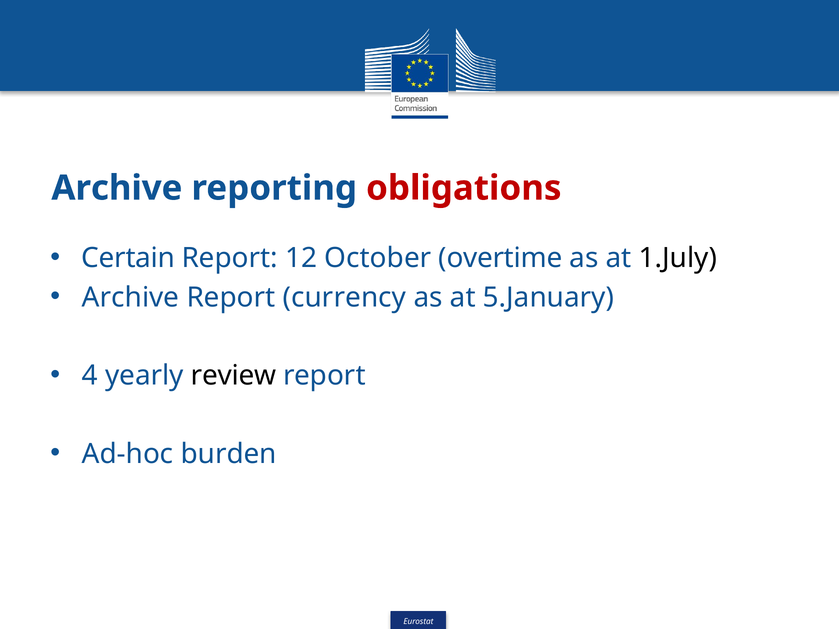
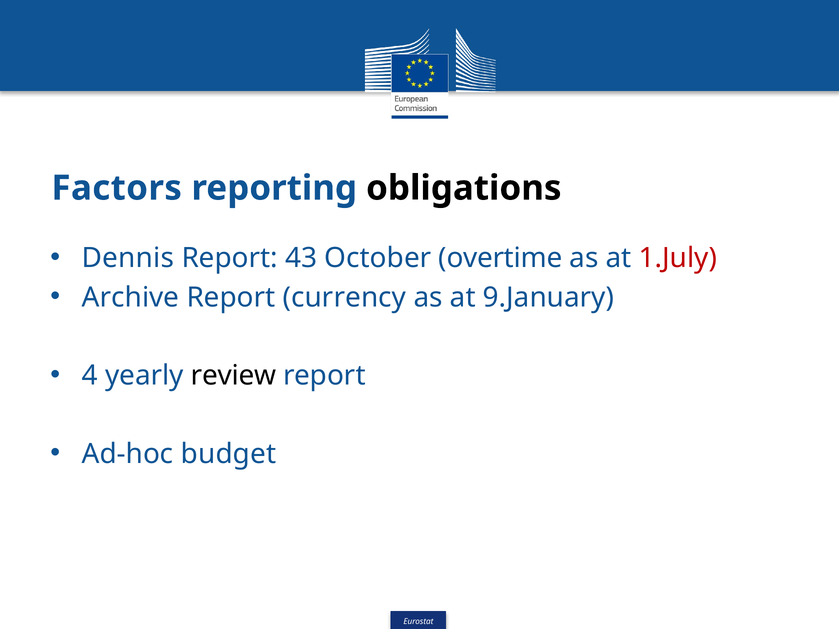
Archive: Archive -> Factors (117, 188)
obligations colour: red -> black (464, 188)
Certain: Certain -> Dennis (128, 258)
12: 12 -> 43 (301, 258)
1.July colour: black -> red (678, 258)
5.January: 5.January -> 9.January (549, 297)
burden: burden -> budget (229, 454)
